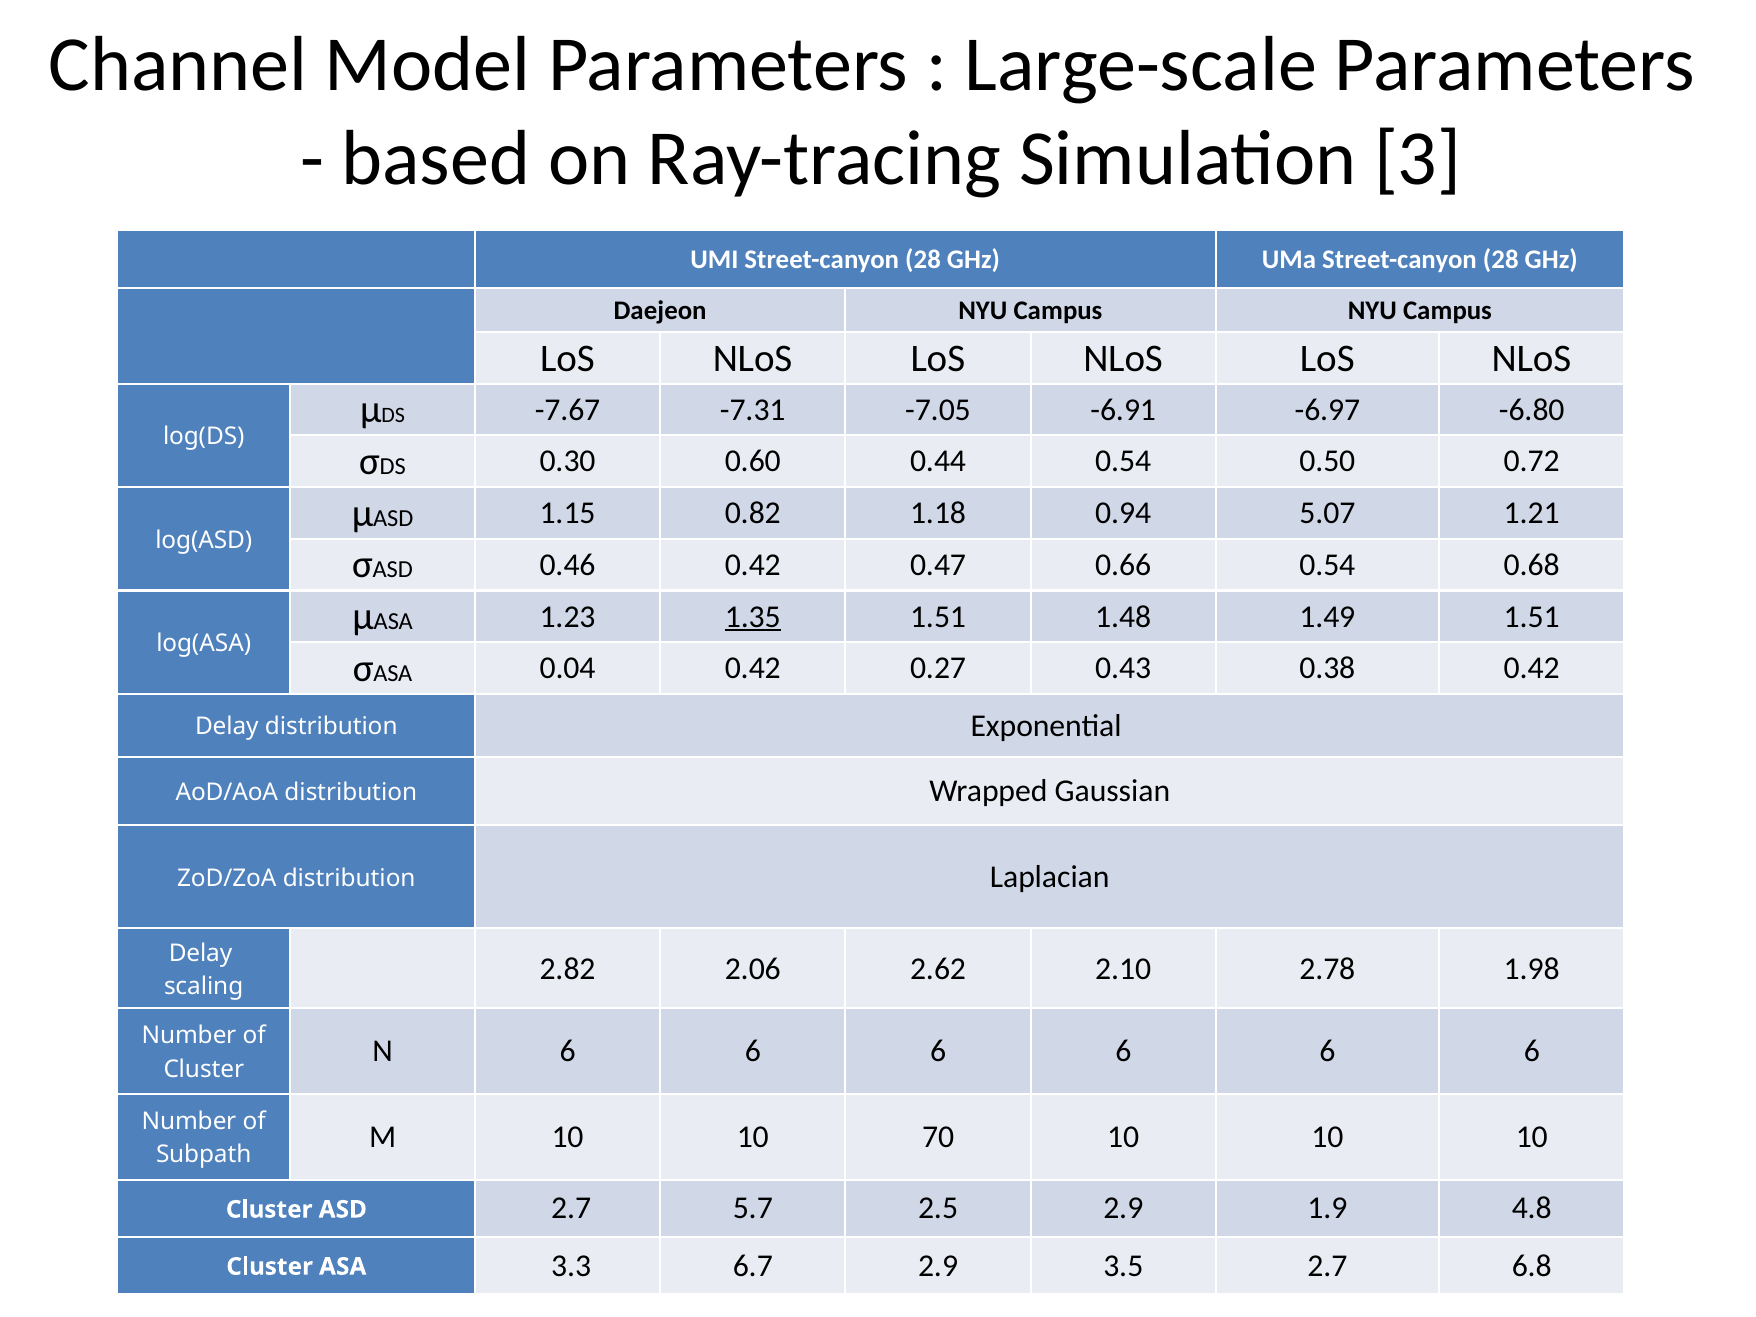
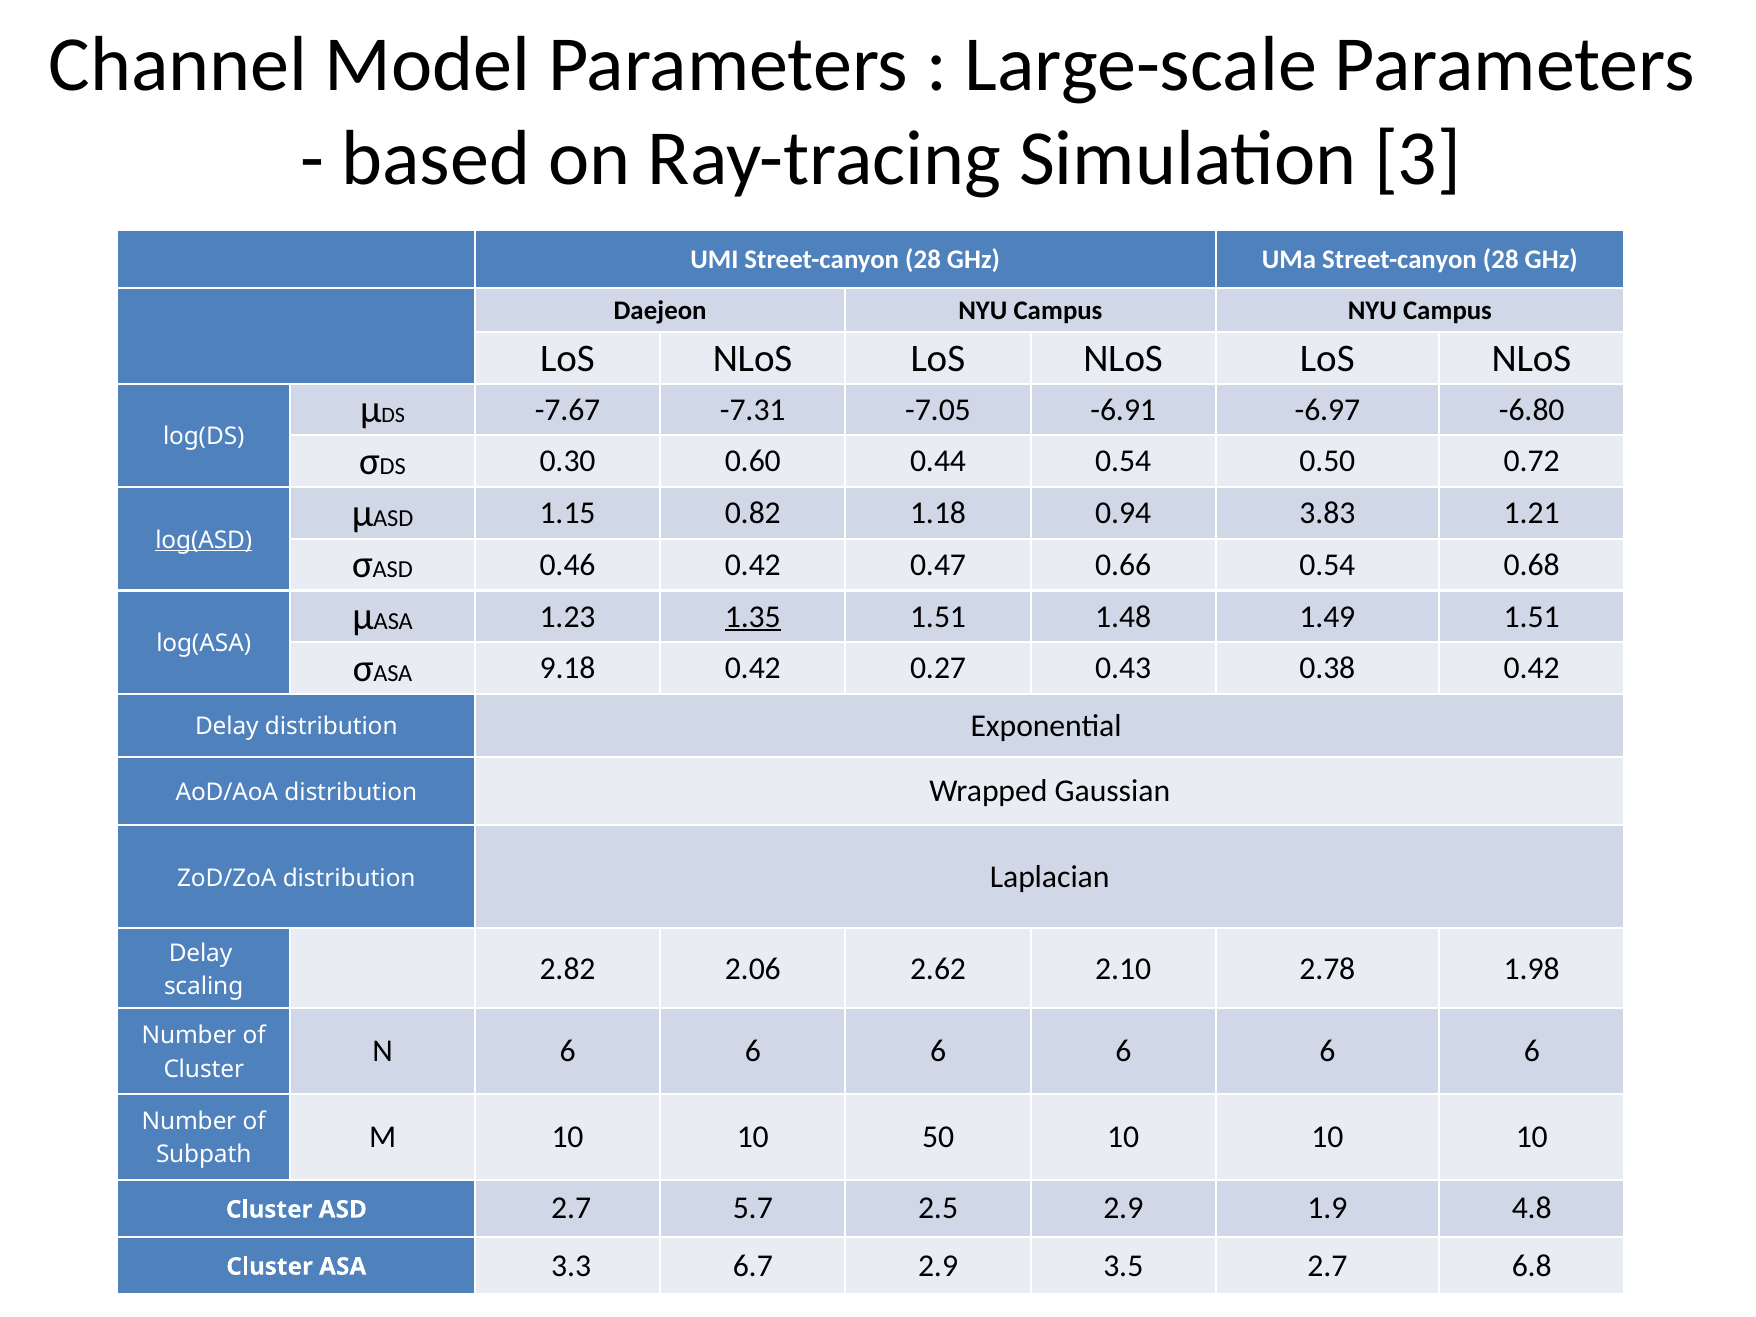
5.07: 5.07 -> 3.83 (1327, 513)
log(ASD underline: none -> present (204, 540)
0.04: 0.04 -> 9.18 (568, 668)
70: 70 -> 50 (938, 1137)
